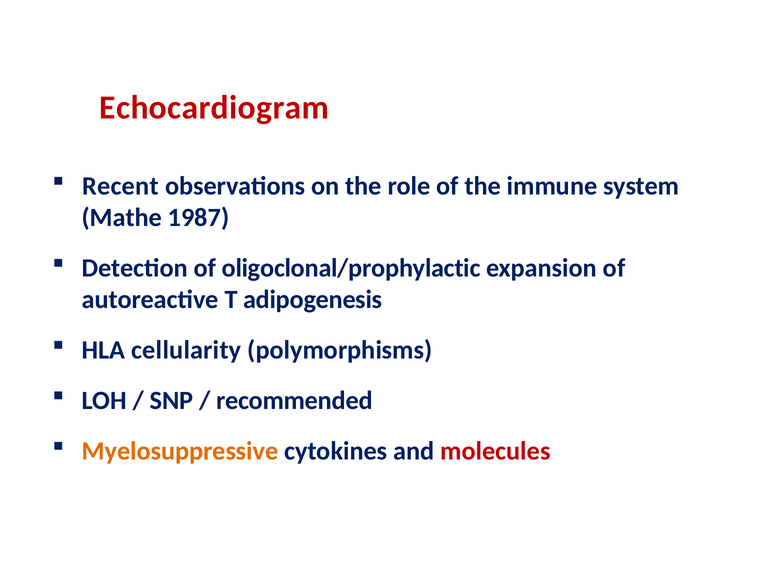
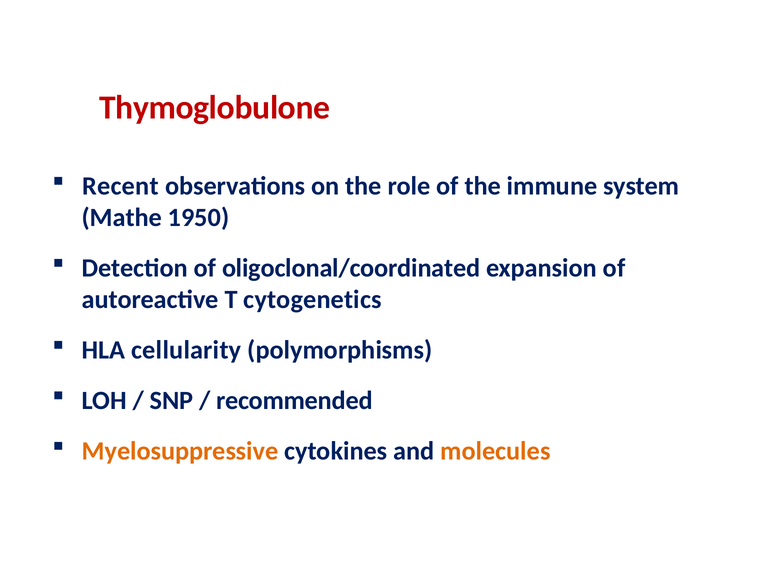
Echocardiogram: Echocardiogram -> Thymoglobulone (215, 108)
1987: 1987 -> 1950 (199, 218)
oligoclonal/prophylactic: oligoclonal/prophylactic -> oligoclonal/coordinated (351, 268)
adipogenesis: adipogenesis -> cytogenetics (313, 300)
molecules colour: red -> orange (495, 451)
